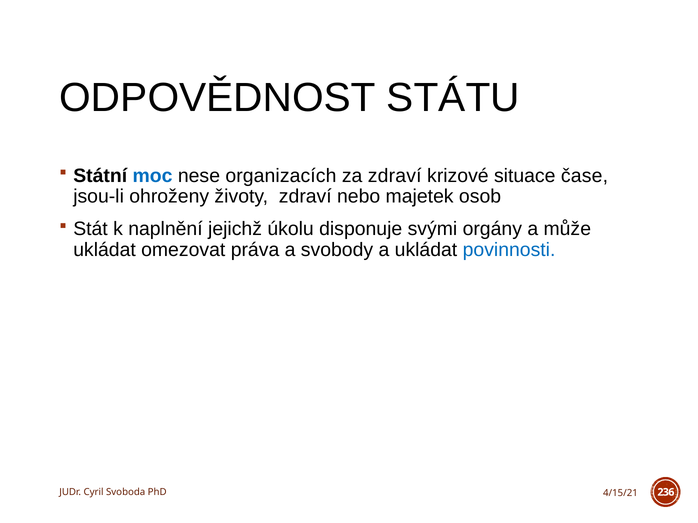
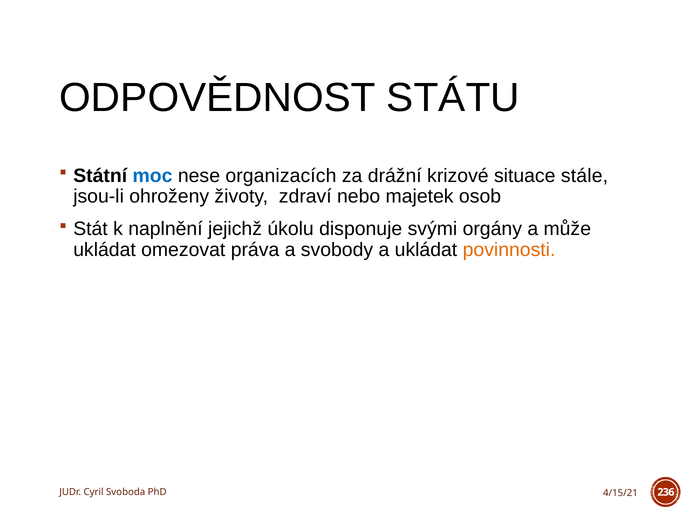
za zdraví: zdraví -> drážní (395, 176)
čase: čase -> stále (584, 176)
povinnosti colour: blue -> orange (509, 250)
